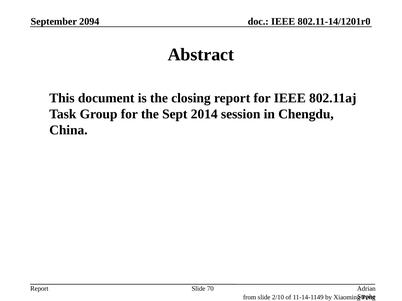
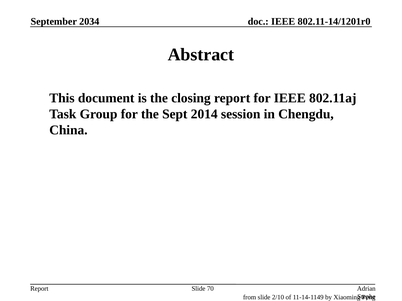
2094: 2094 -> 2034 (89, 21)
